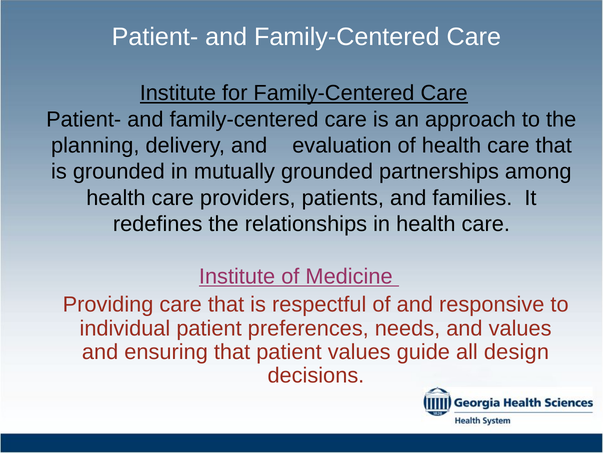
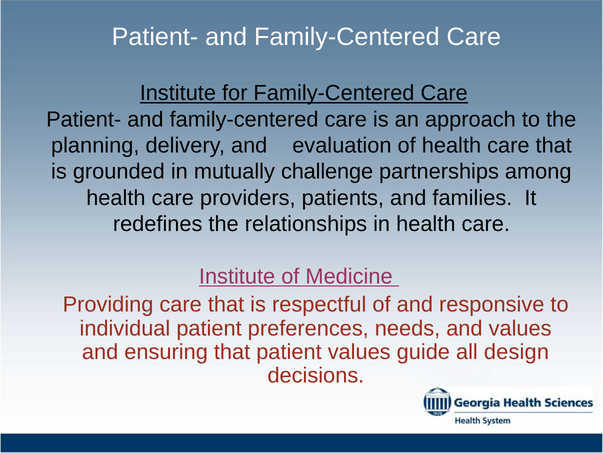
mutually grounded: grounded -> challenge (327, 171)
